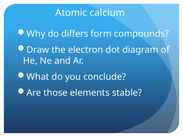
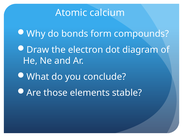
differs: differs -> bonds (75, 34)
